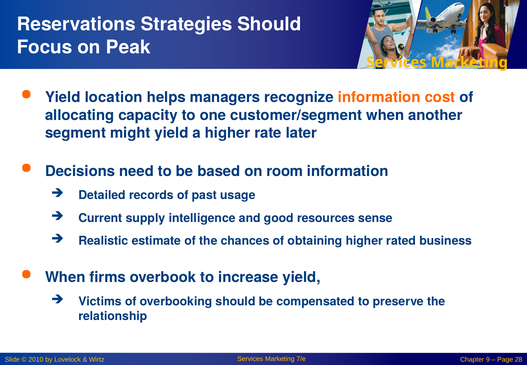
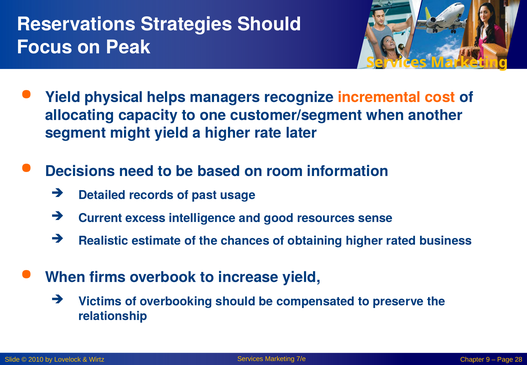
location: location -> physical (114, 97)
recognize information: information -> incremental (379, 97)
supply: supply -> excess (146, 218)
